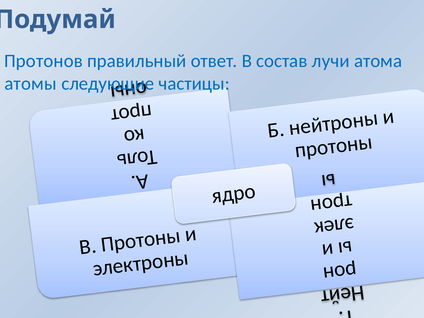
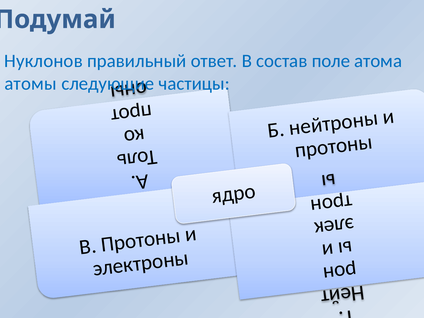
Протонов: Протонов -> Нуклонов (43, 61)
лучи: лучи -> поле (331, 61)
